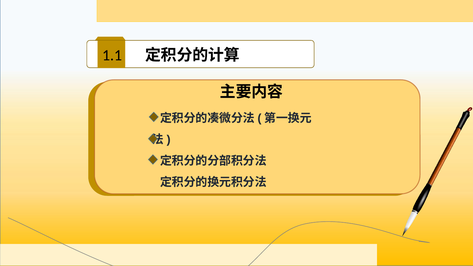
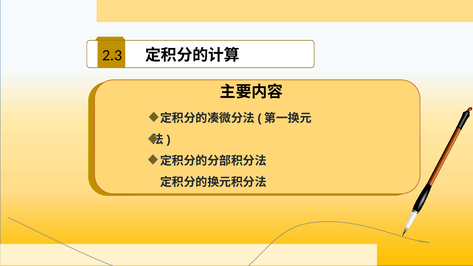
1.1: 1.1 -> 2.3 (112, 55)
